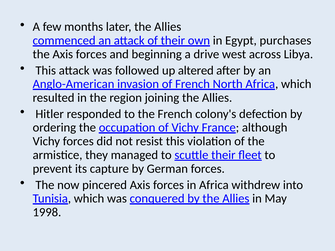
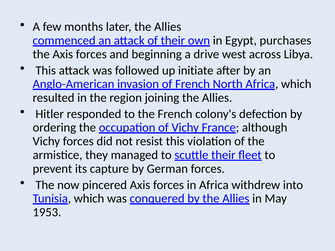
altered: altered -> initiate (196, 70)
1998: 1998 -> 1953 (47, 212)
